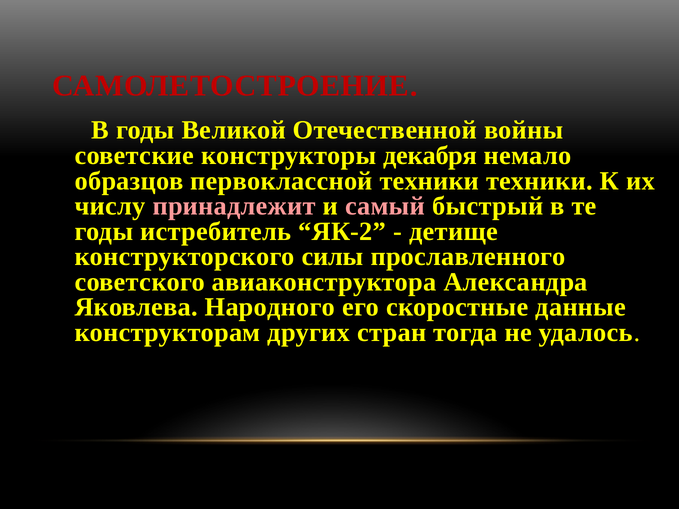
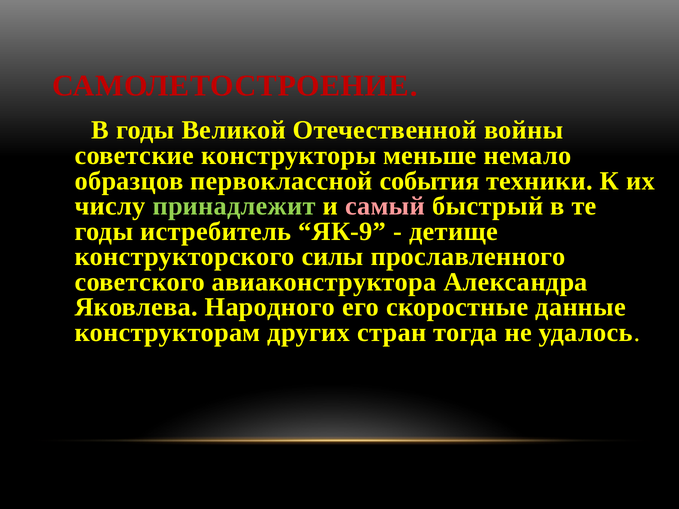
декабря: декабря -> меньше (430, 156)
первоклассной техники: техники -> события (430, 181)
принадлежит colour: pink -> light green (234, 206)
ЯК-2: ЯК-2 -> ЯК-9 (342, 231)
